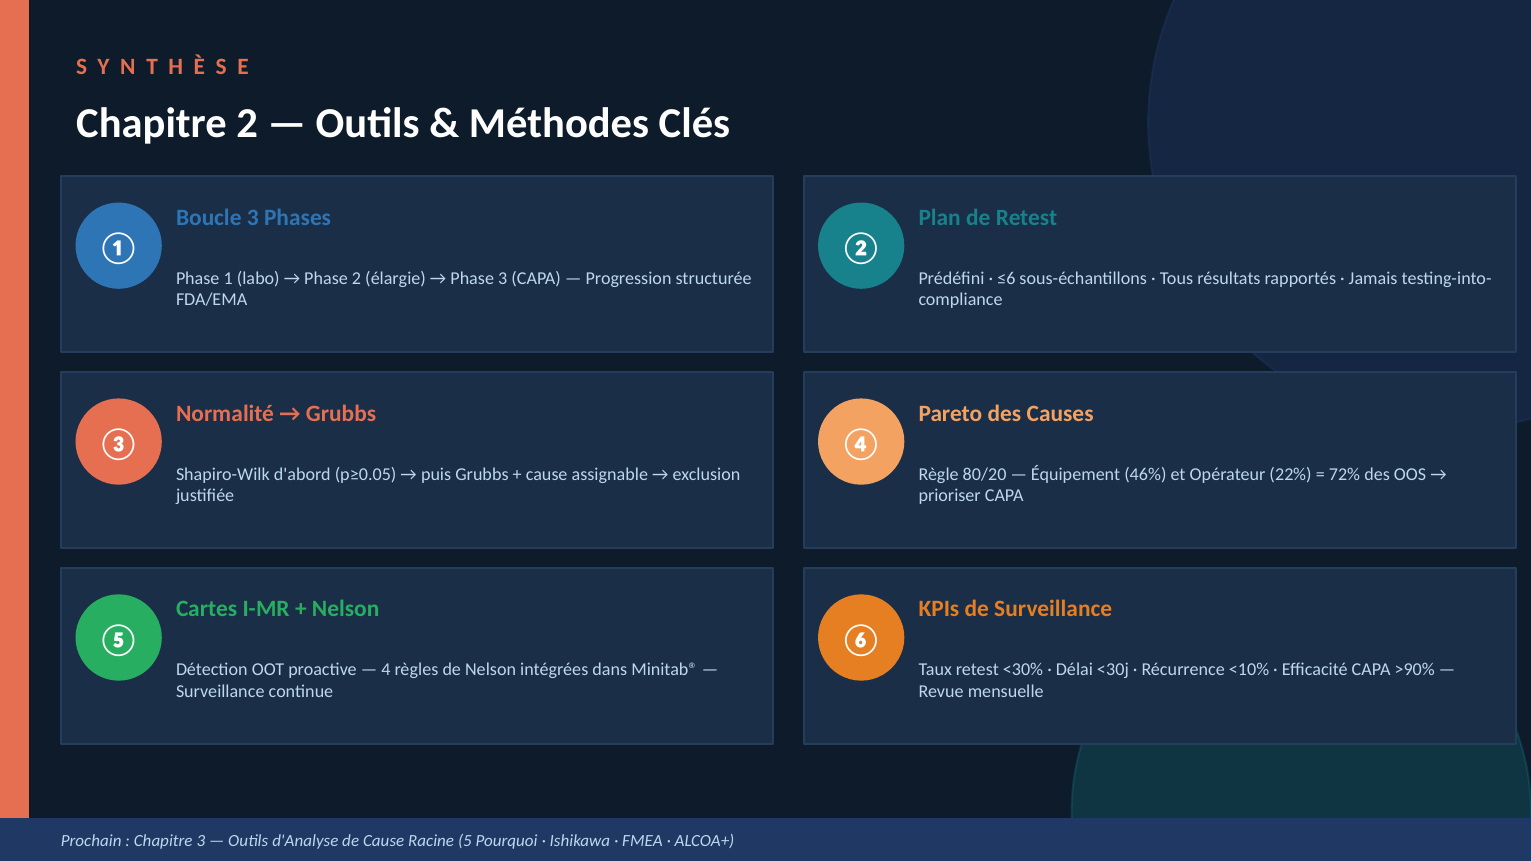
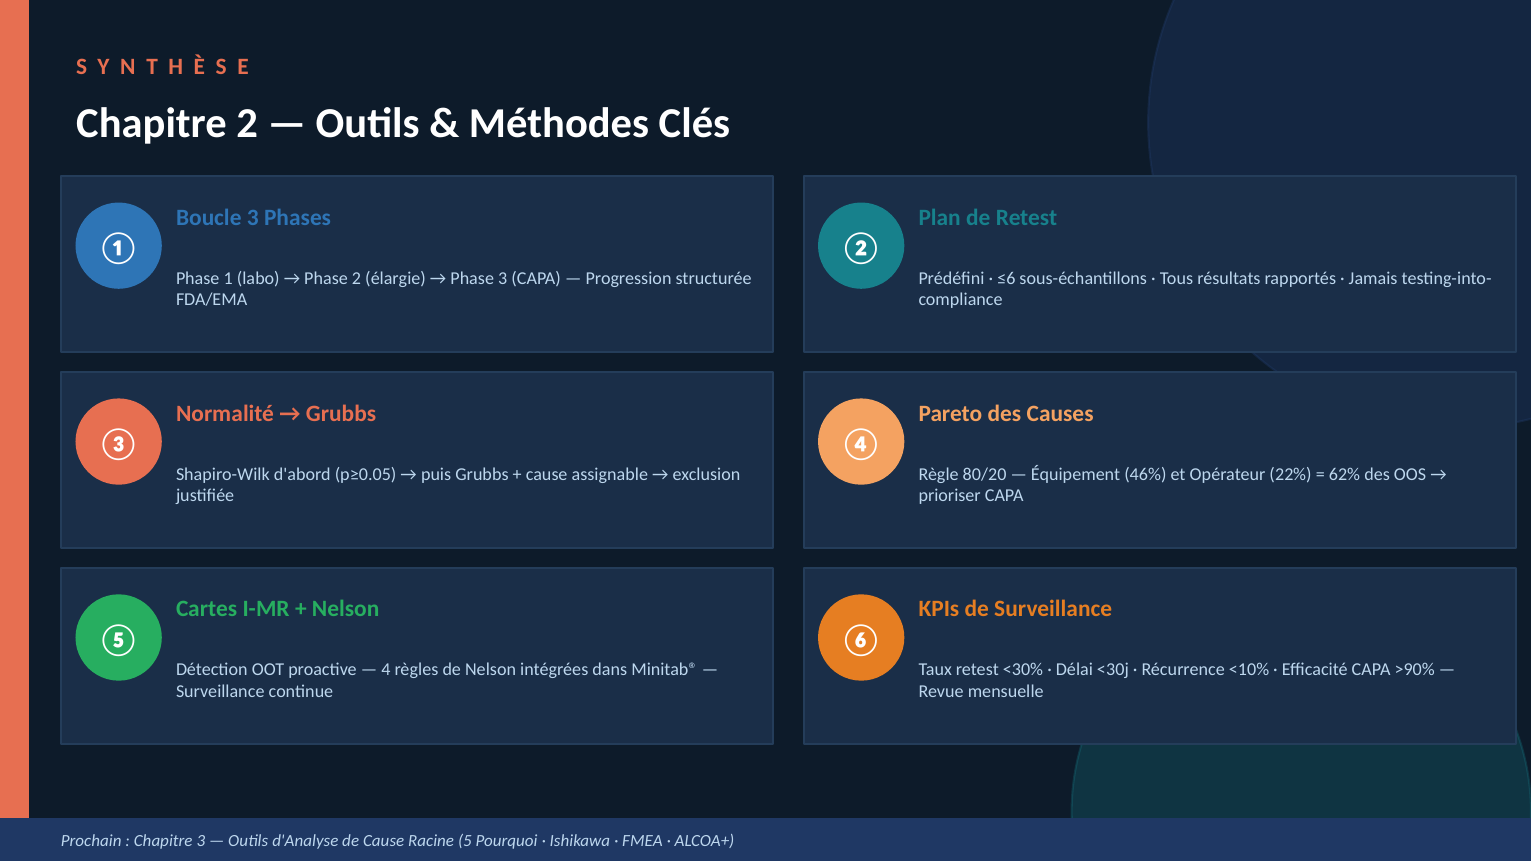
72%: 72% -> 62% (1344, 474)
